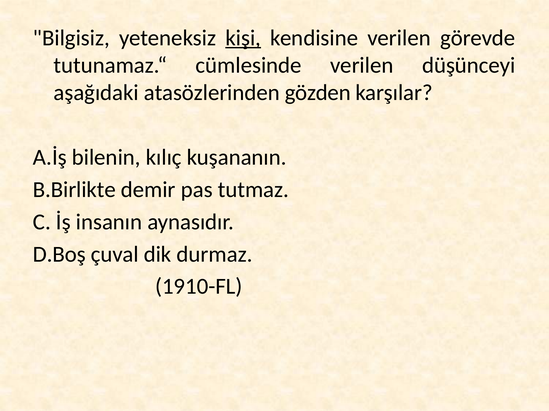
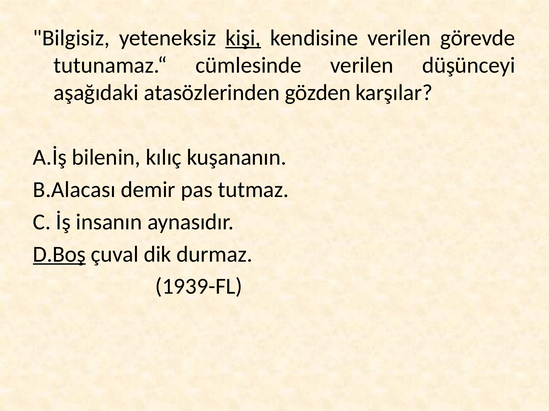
B.Birlikte: B.Birlikte -> B.Alacası (74, 190)
D.Boş underline: none -> present (59, 255)
1910-FL: 1910-FL -> 1939-FL (199, 287)
